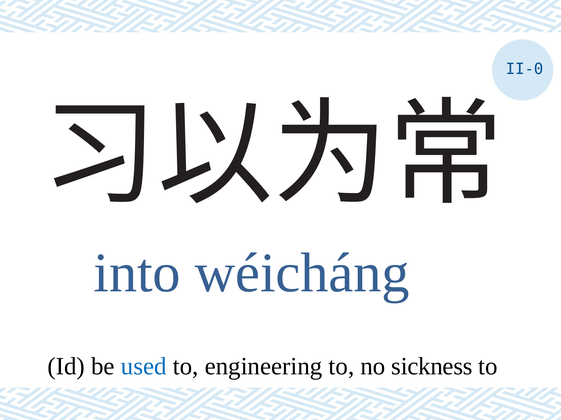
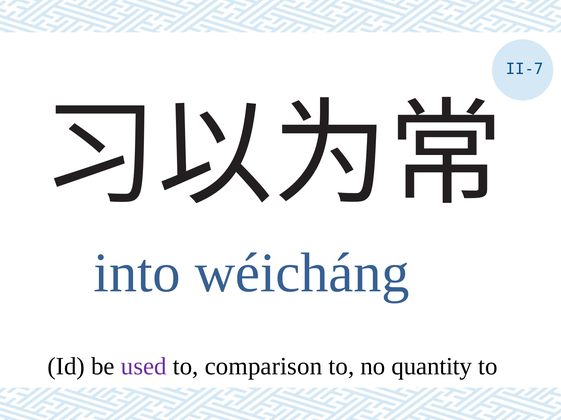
II-0: II-0 -> II-7 (525, 69)
used colour: blue -> purple (144, 367)
engineering: engineering -> comparison (263, 367)
sickness: sickness -> quantity (432, 367)
